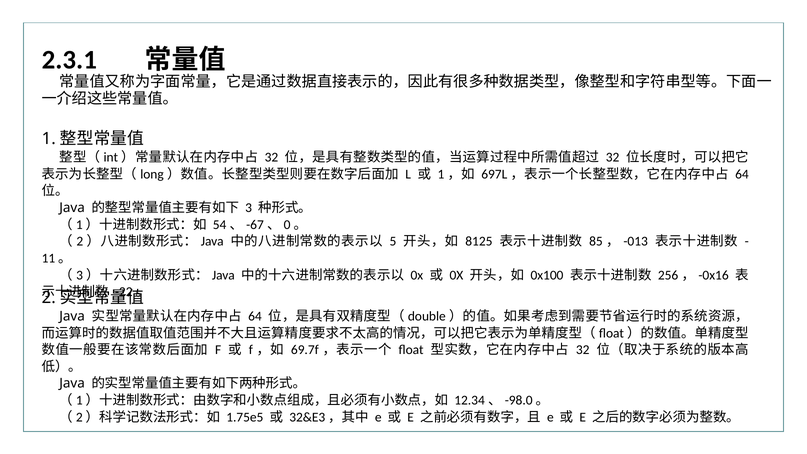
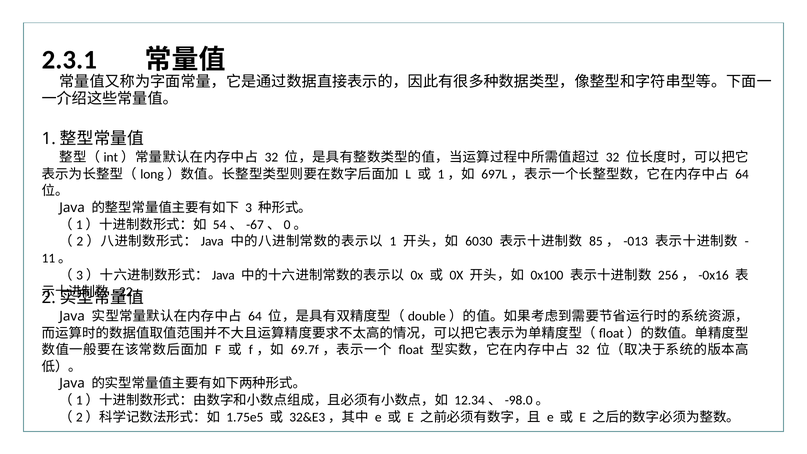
5: 5 -> 1 (393, 241)
8125: 8125 -> 6030 (479, 241)
